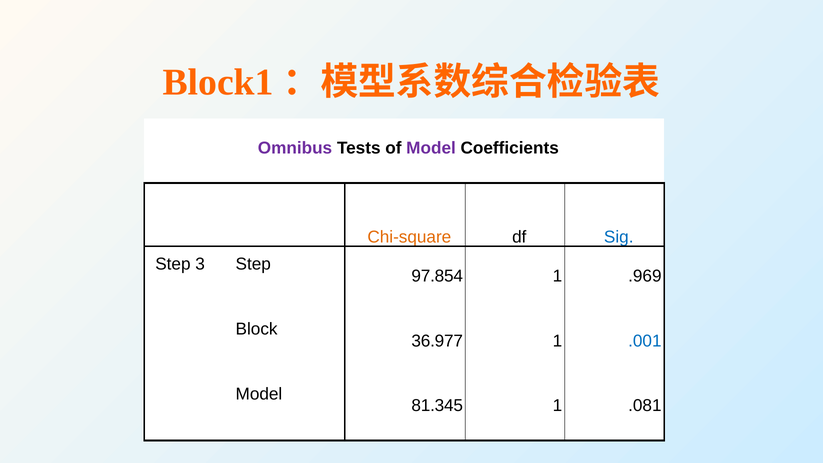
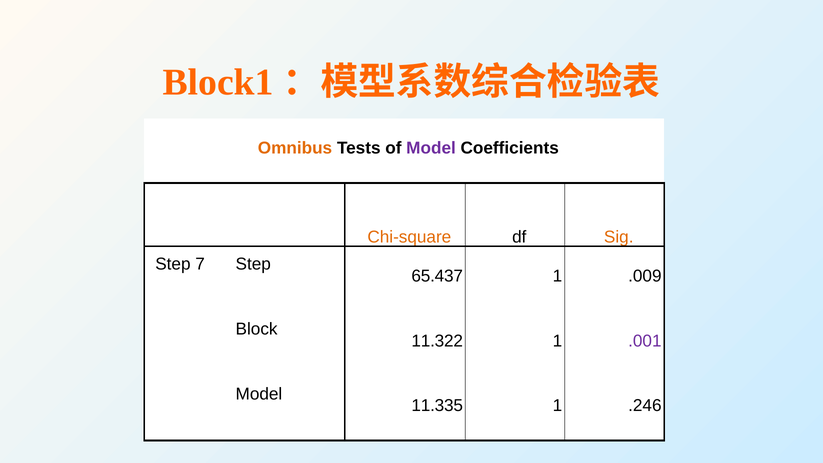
Omnibus colour: purple -> orange (295, 148)
Sig colour: blue -> orange (619, 237)
3: 3 -> 7 (200, 264)
97.854: 97.854 -> 65.437 (437, 276)
.969: .969 -> .009 (645, 276)
36.977: 36.977 -> 11.322 (437, 341)
.001 colour: blue -> purple (645, 341)
81.345: 81.345 -> 11.335 (437, 406)
.081: .081 -> .246 (645, 406)
